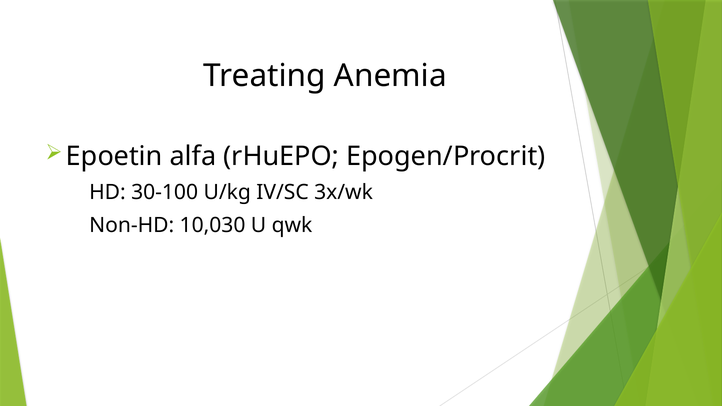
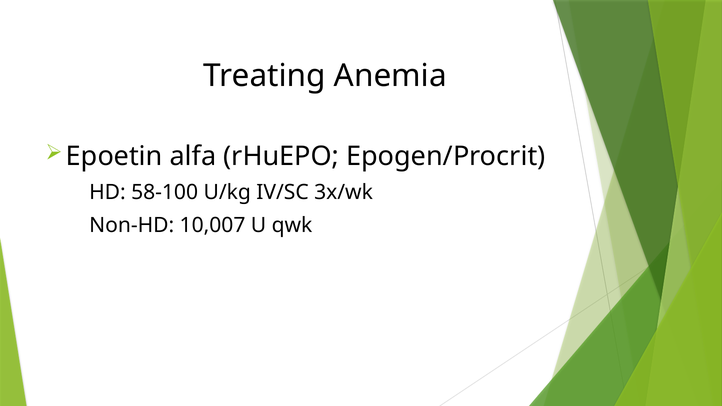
30-100: 30-100 -> 58-100 (165, 193)
10,030: 10,030 -> 10,007 (213, 225)
